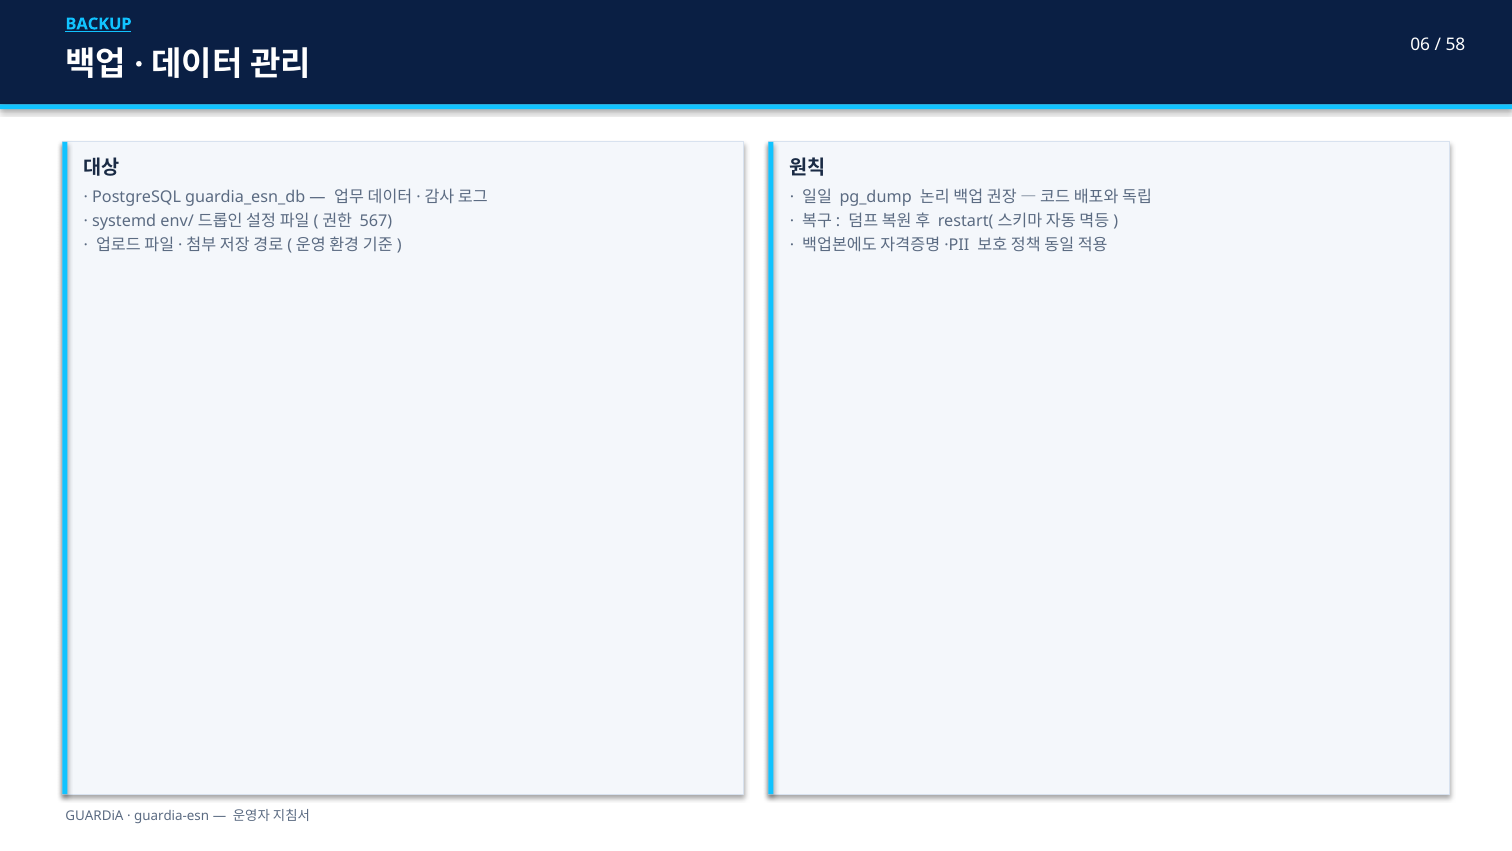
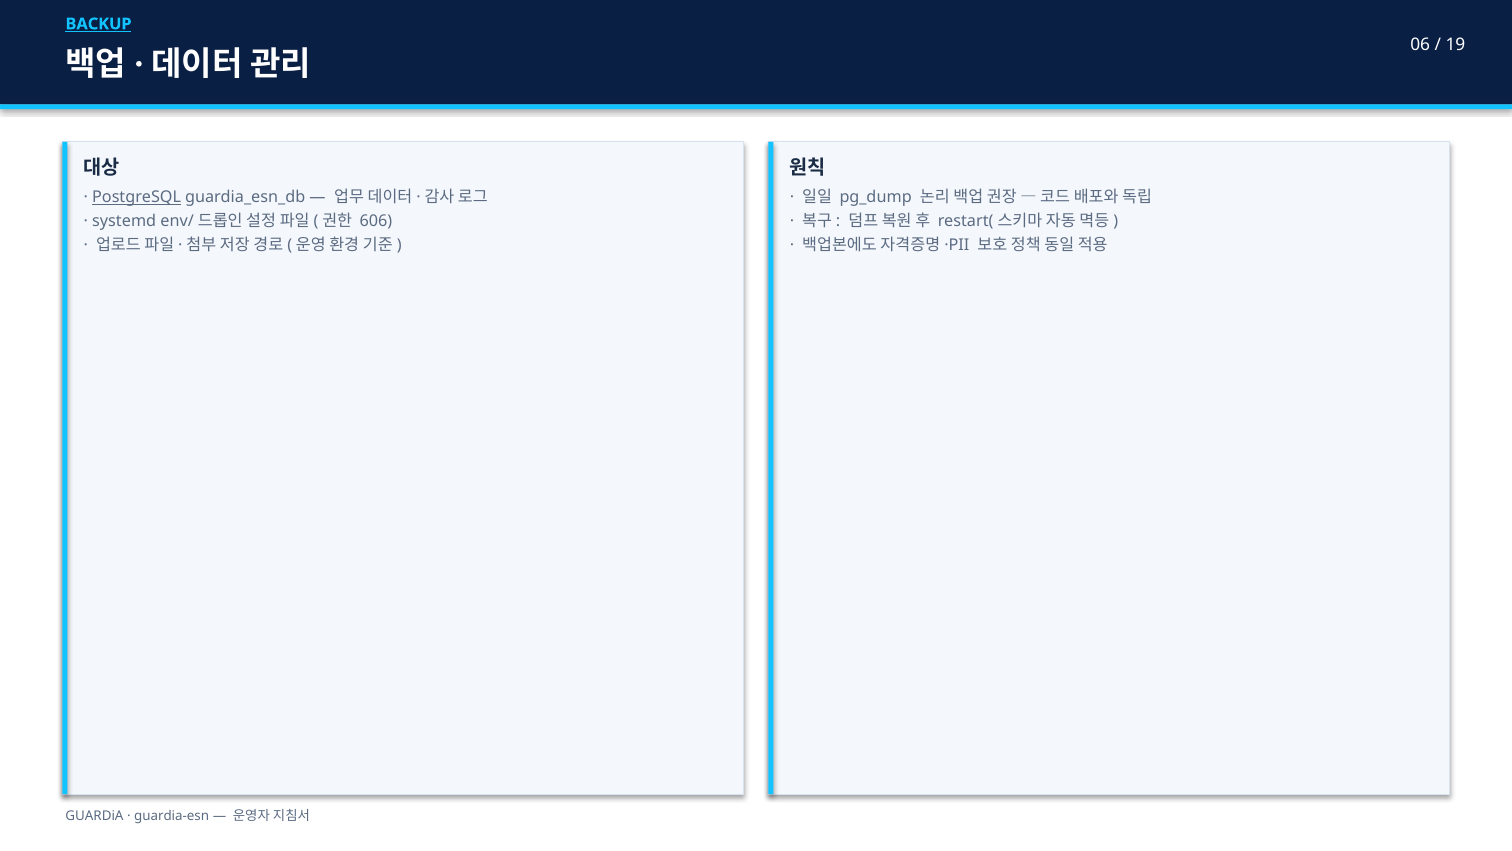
58: 58 -> 19 (1455, 45)
PostgreSQL underline: none -> present (137, 197)
567: 567 -> 606 (376, 221)
